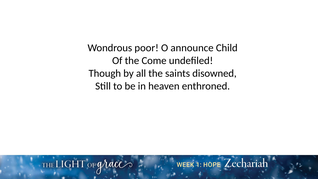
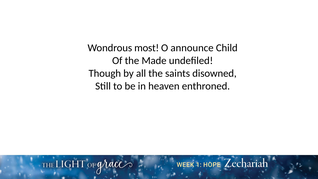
poor: poor -> most (147, 48)
Come: Come -> Made (154, 61)
